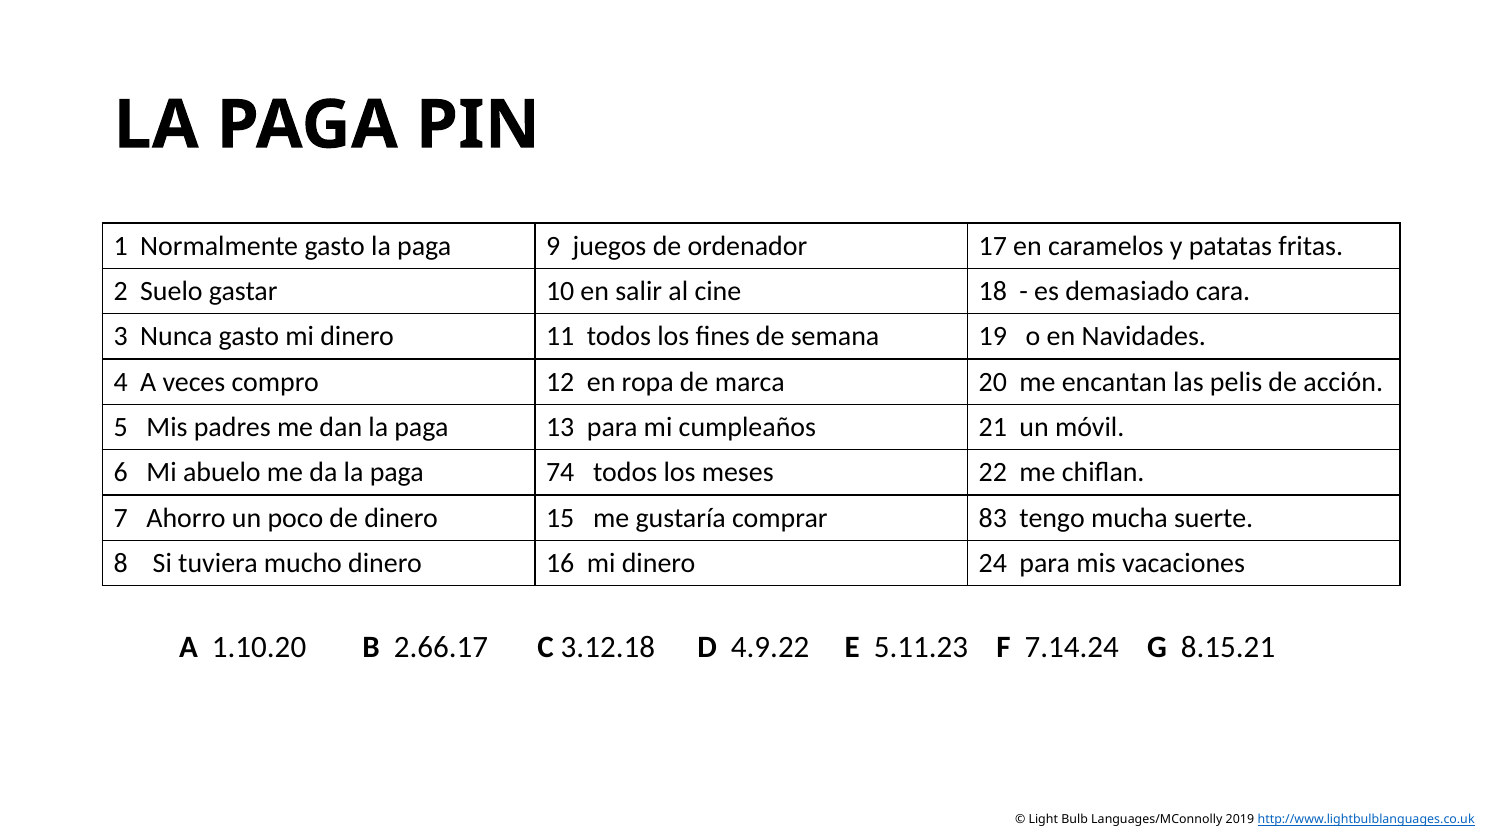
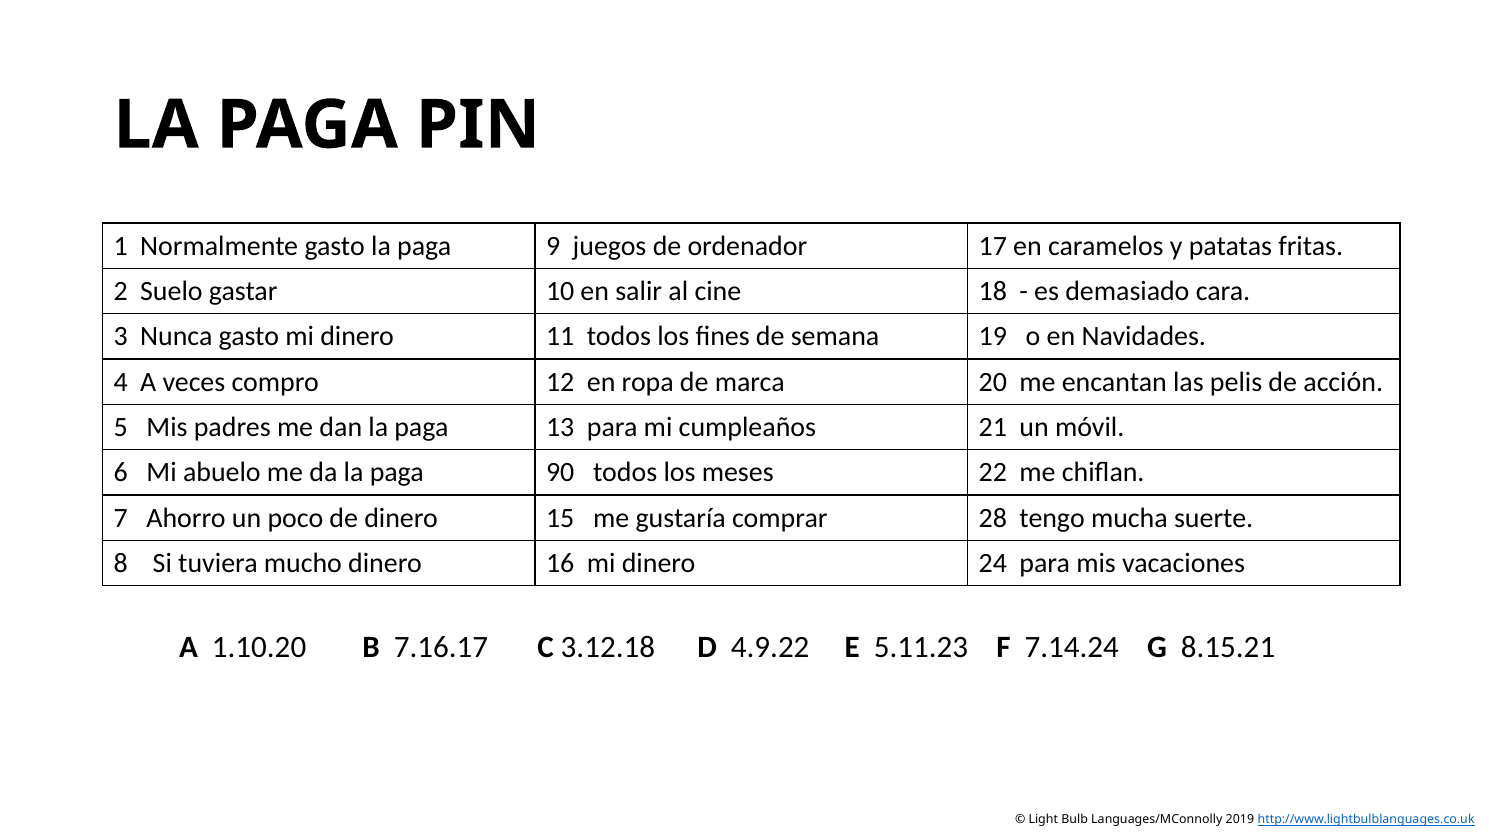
74: 74 -> 90 (560, 472)
83: 83 -> 28 (993, 518)
2.66.17: 2.66.17 -> 7.16.17 (441, 647)
